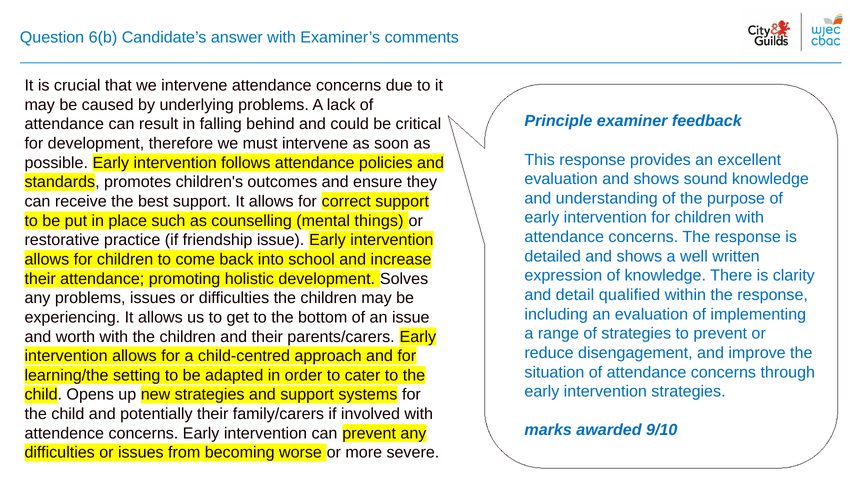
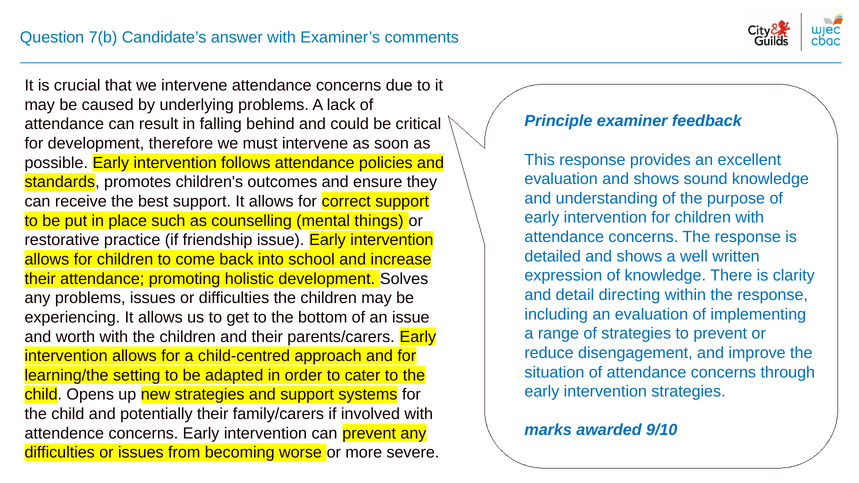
6(b: 6(b -> 7(b (103, 37)
qualified: qualified -> directing (630, 295)
